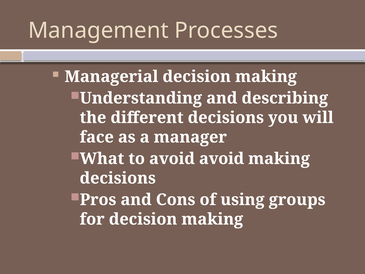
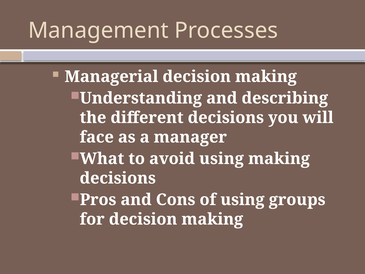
avoid avoid: avoid -> using (221, 159)
